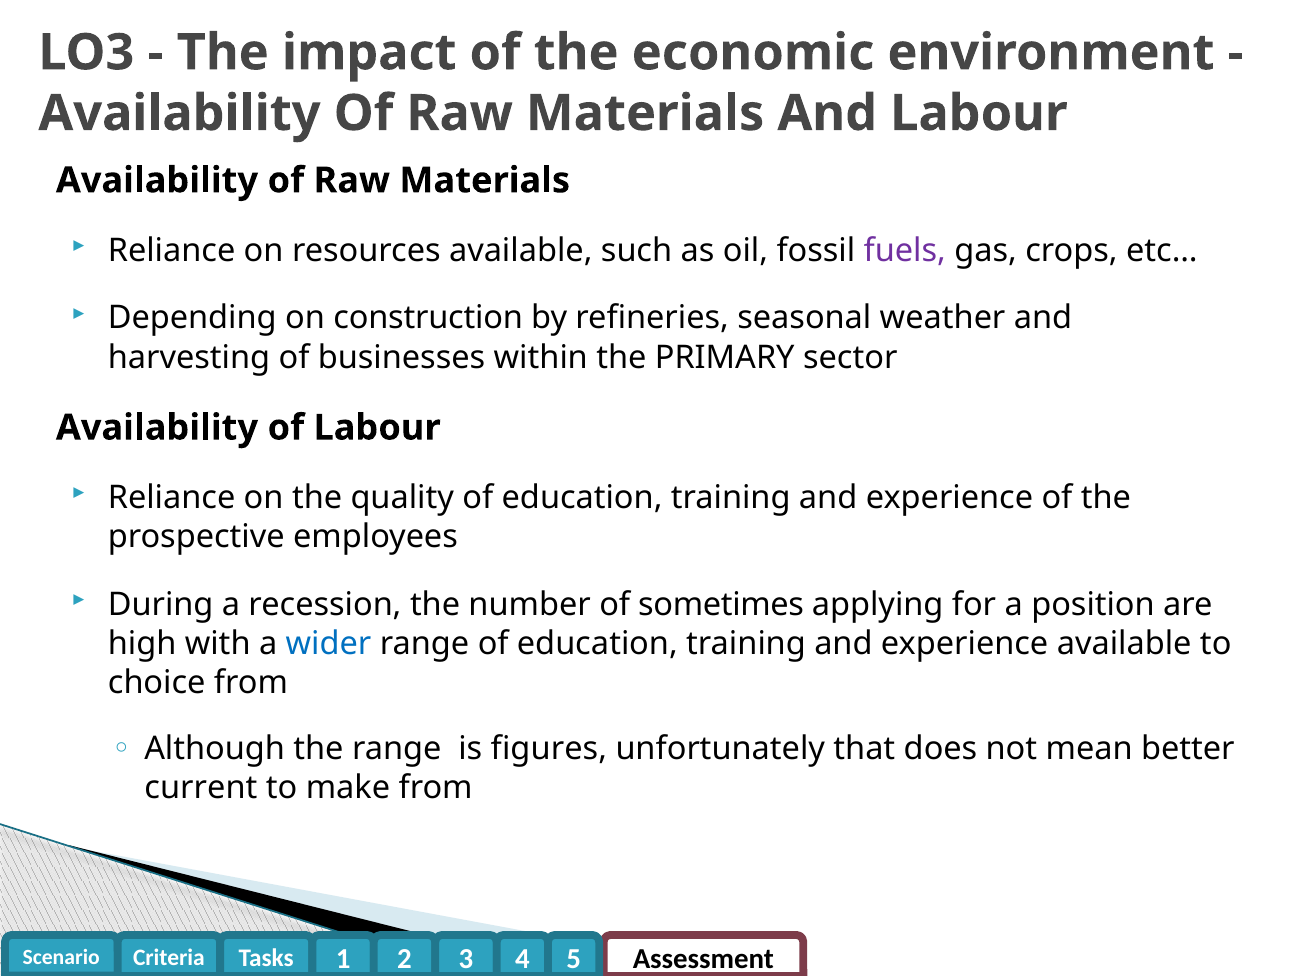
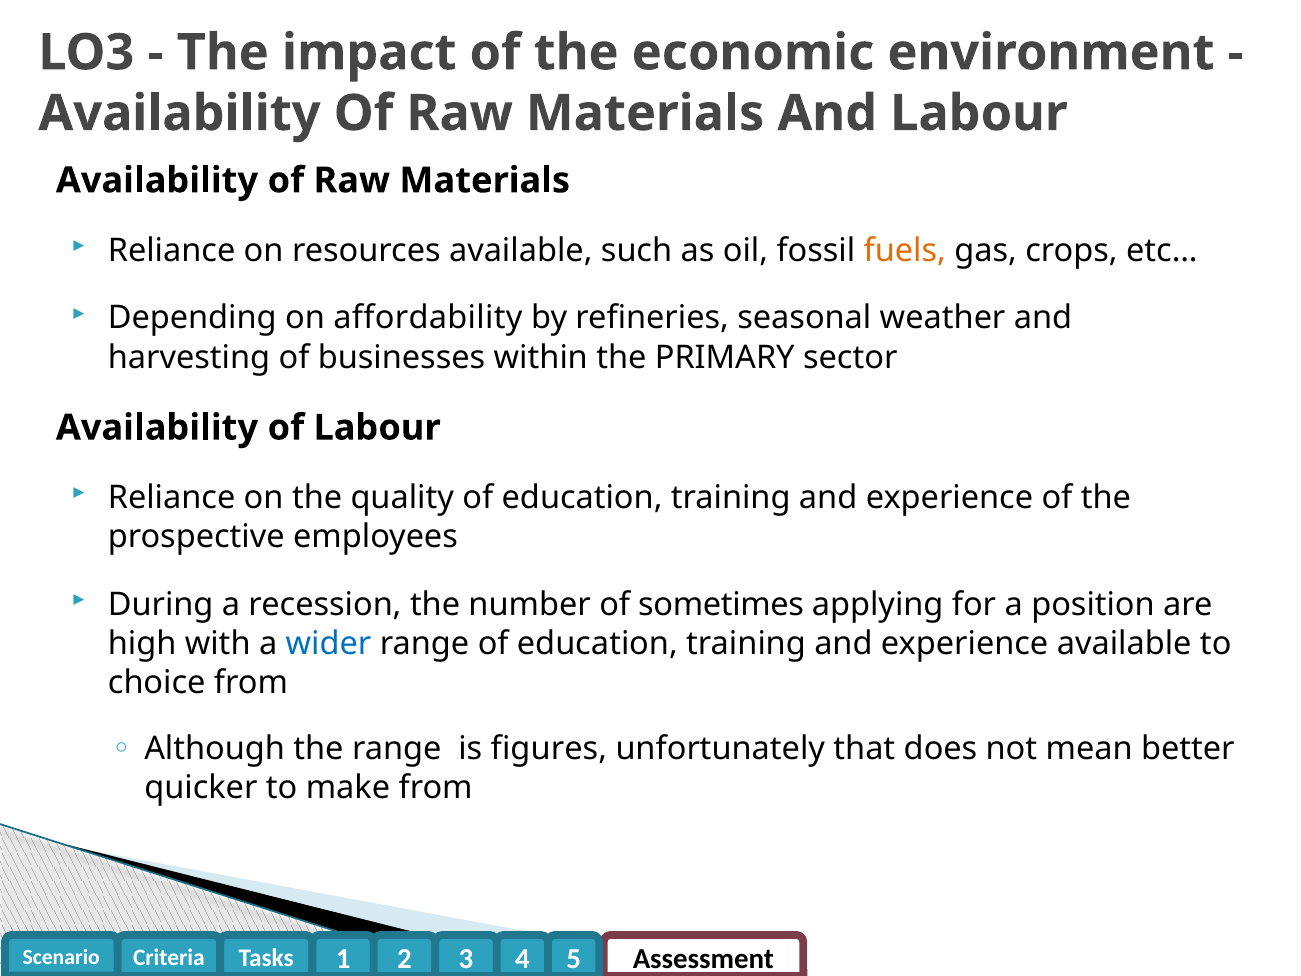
fuels colour: purple -> orange (905, 250)
construction: construction -> affordability (428, 318)
current: current -> quicker (201, 788)
